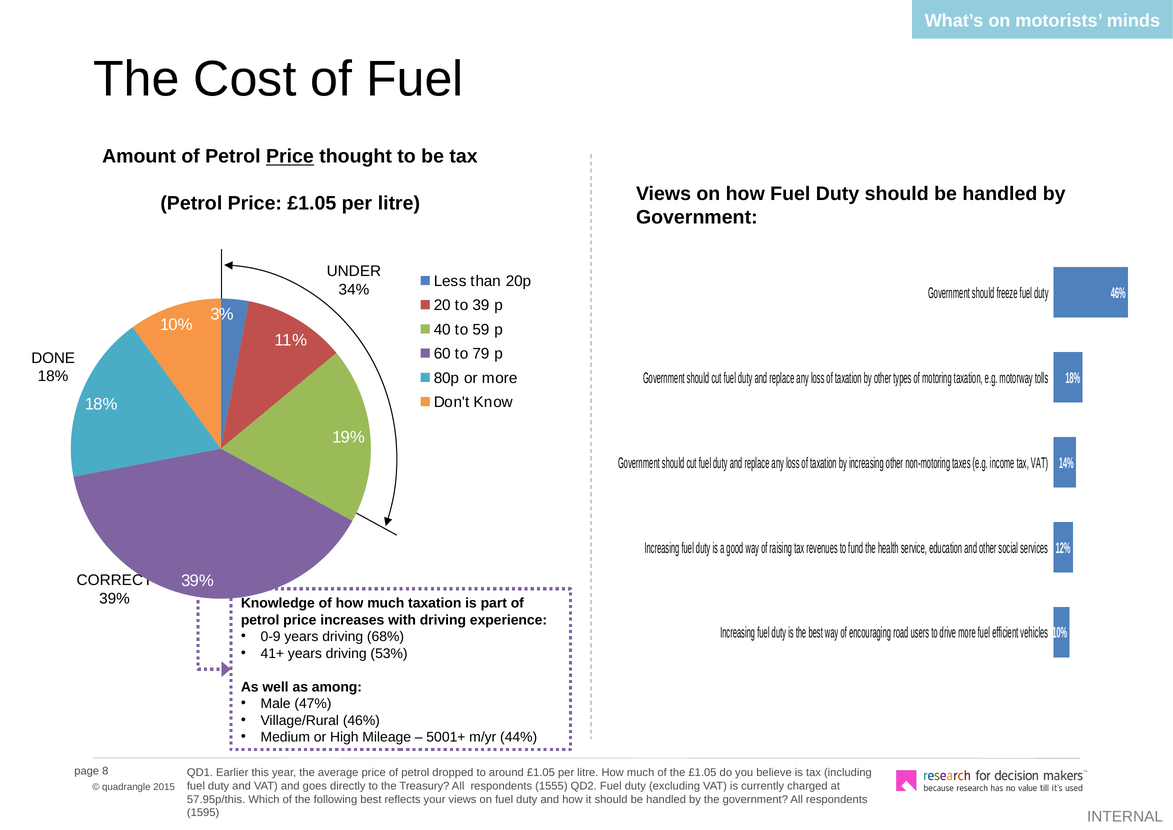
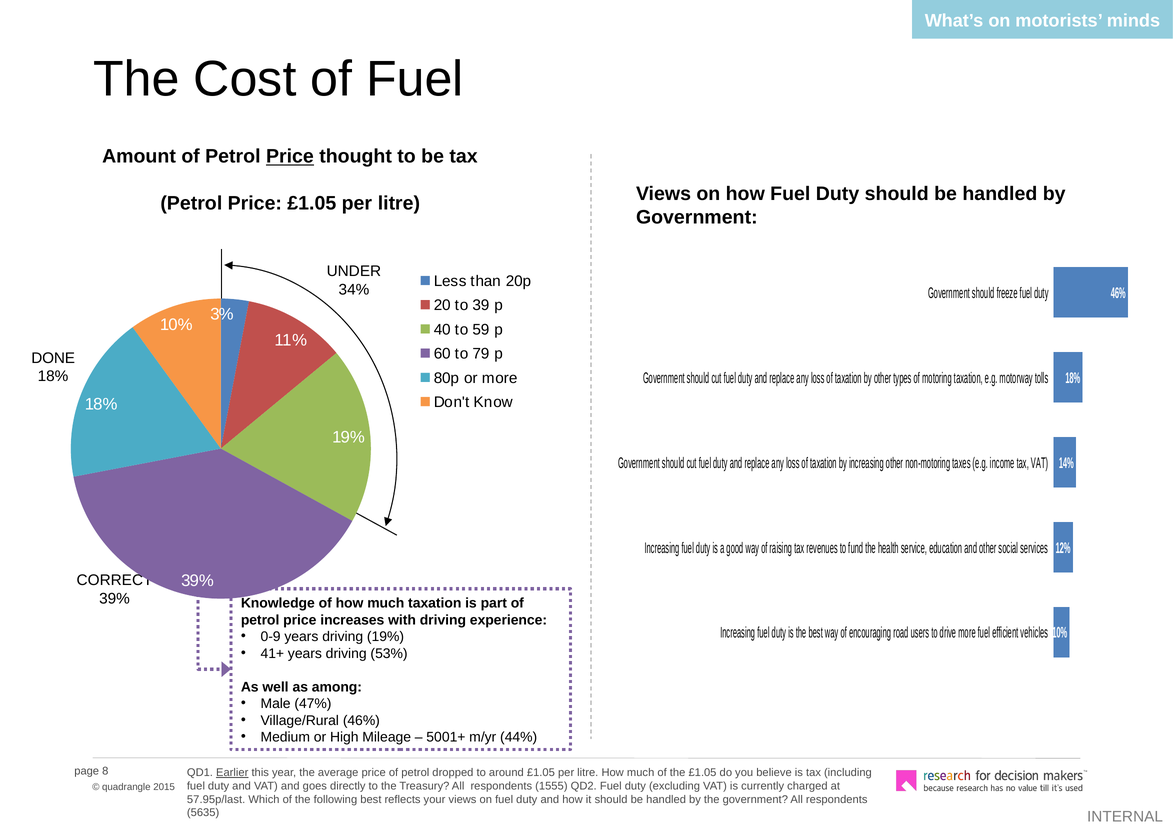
driving 68%: 68% -> 19% (385, 637)
Earlier underline: none -> present (232, 773)
57.95p/this: 57.95p/this -> 57.95p/last (216, 799)
1595: 1595 -> 5635 (203, 813)
